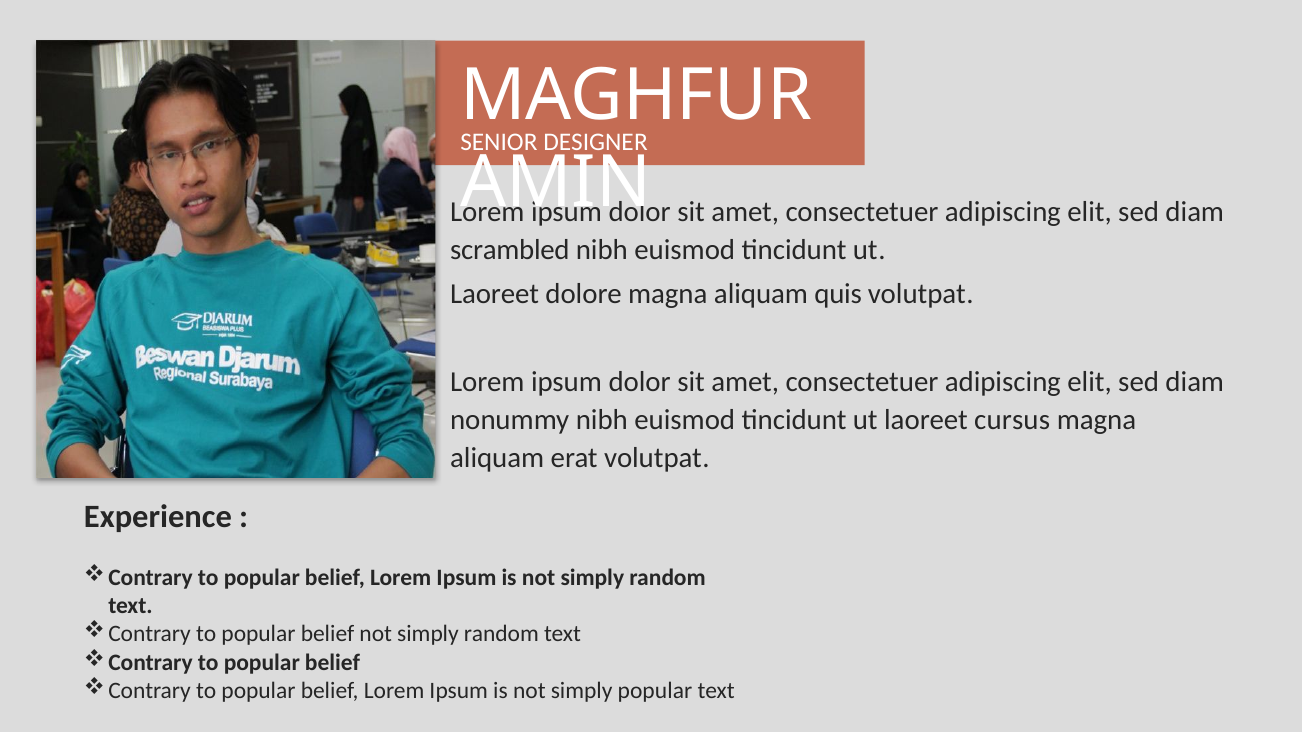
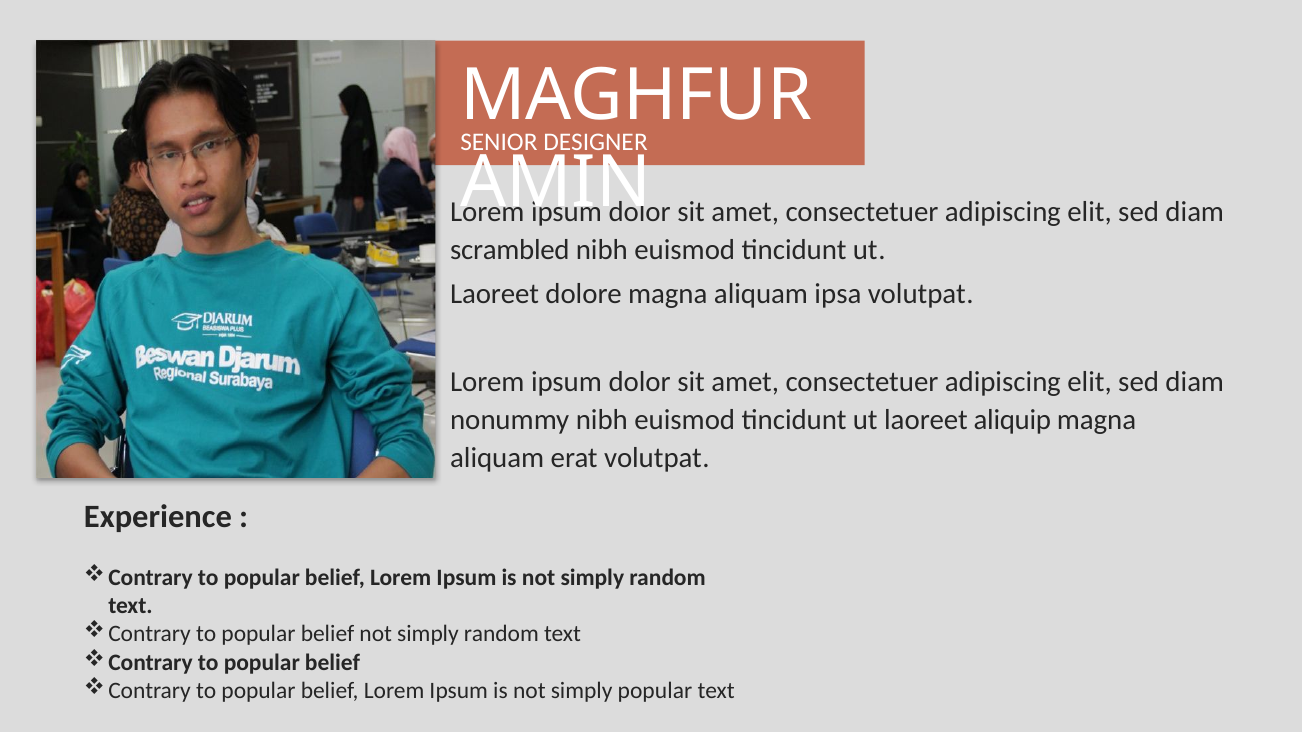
quis: quis -> ipsa (838, 294)
cursus: cursus -> aliquip (1012, 420)
